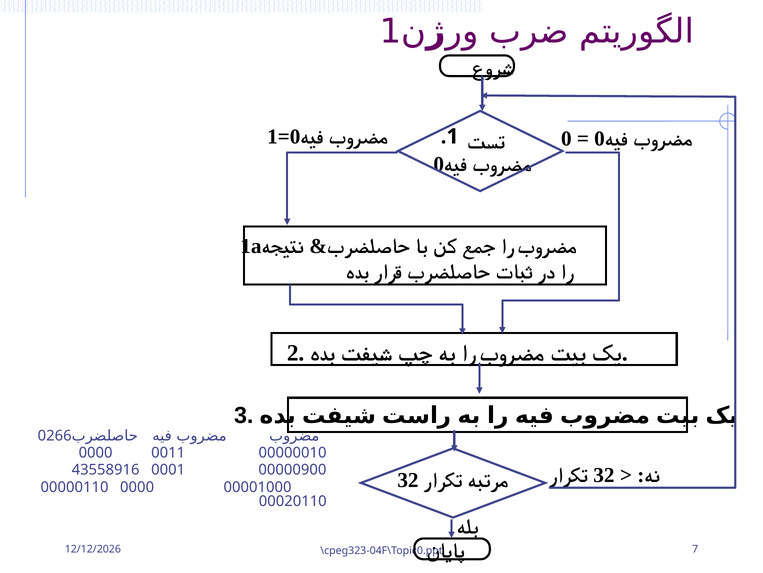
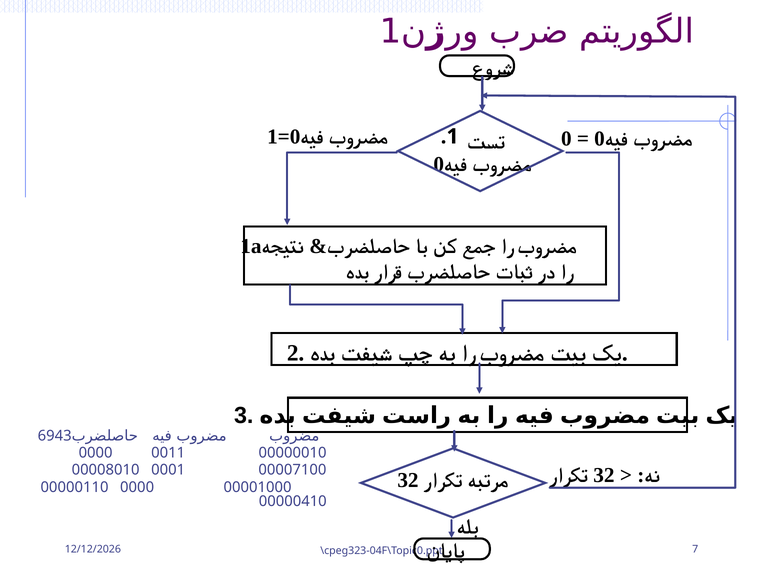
0266: 0266 -> 6943 (55, 435)
43558916: 43558916 -> 00008010 (106, 469)
00000900: 00000900 -> 00007100 (292, 469)
00020110: 00020110 -> 00000410 (293, 501)
